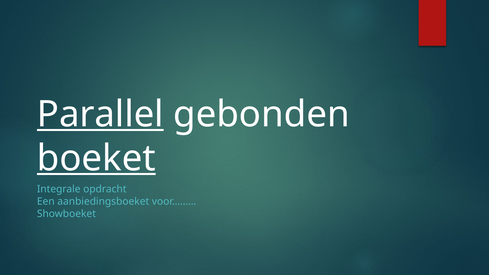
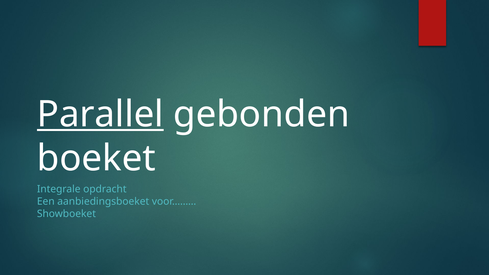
boeket underline: present -> none (96, 158)
